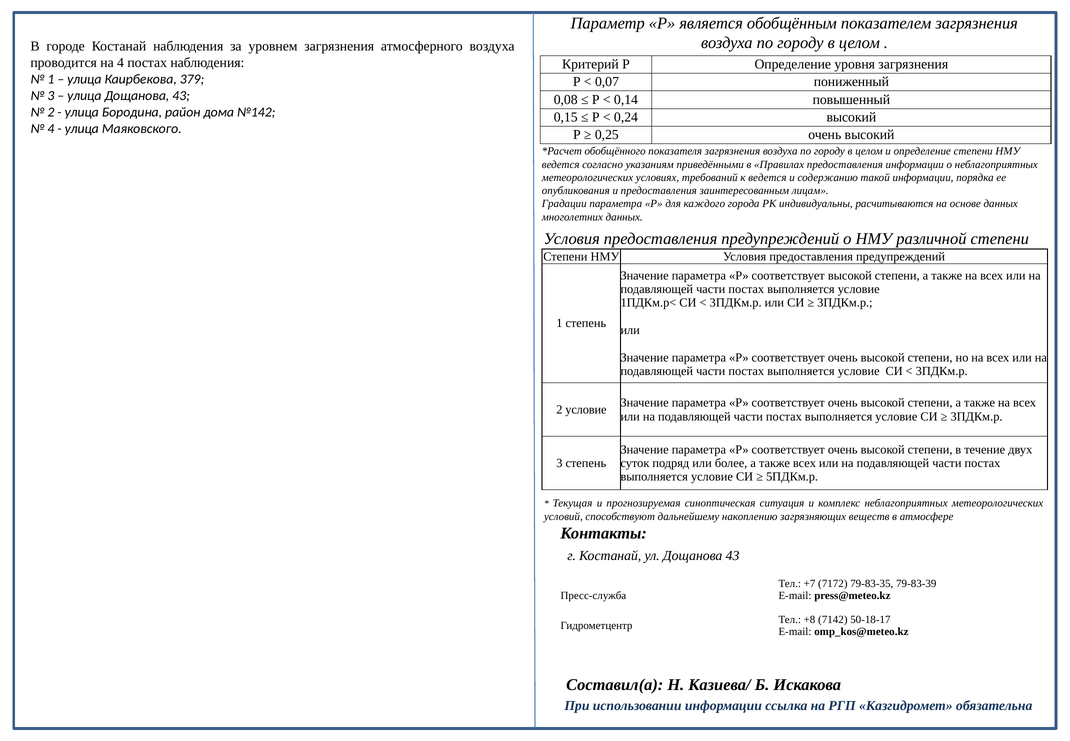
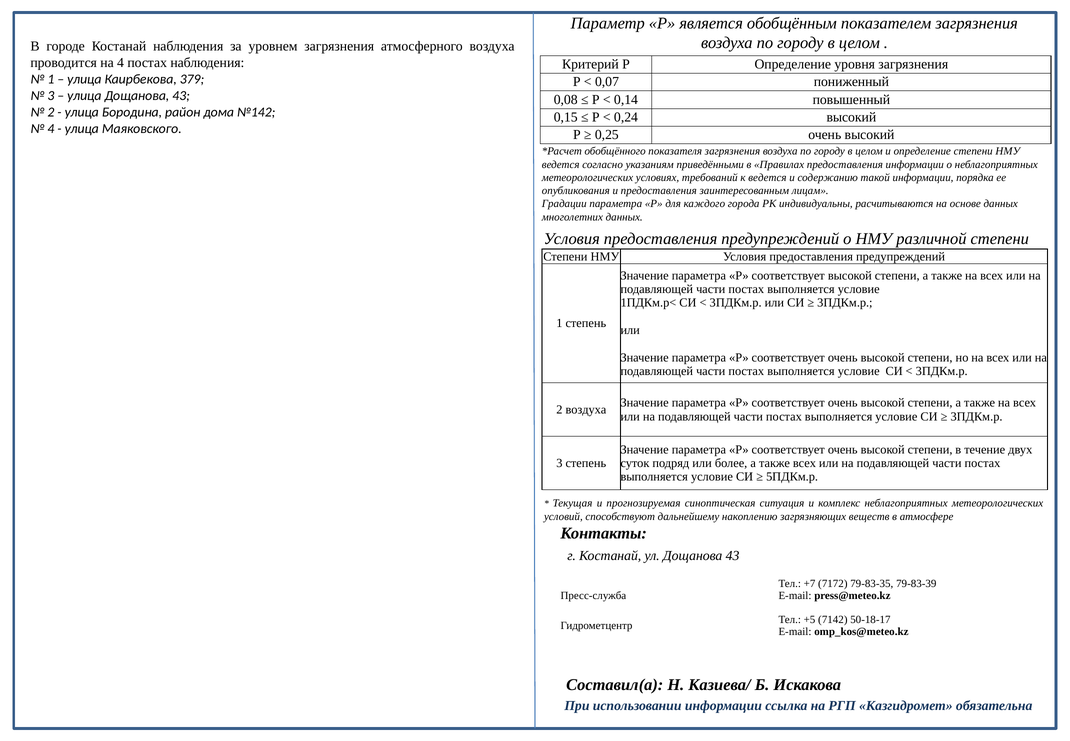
2 условие: условие -> воздуха (586, 410)
+8: +8 -> +5 (809, 619)
